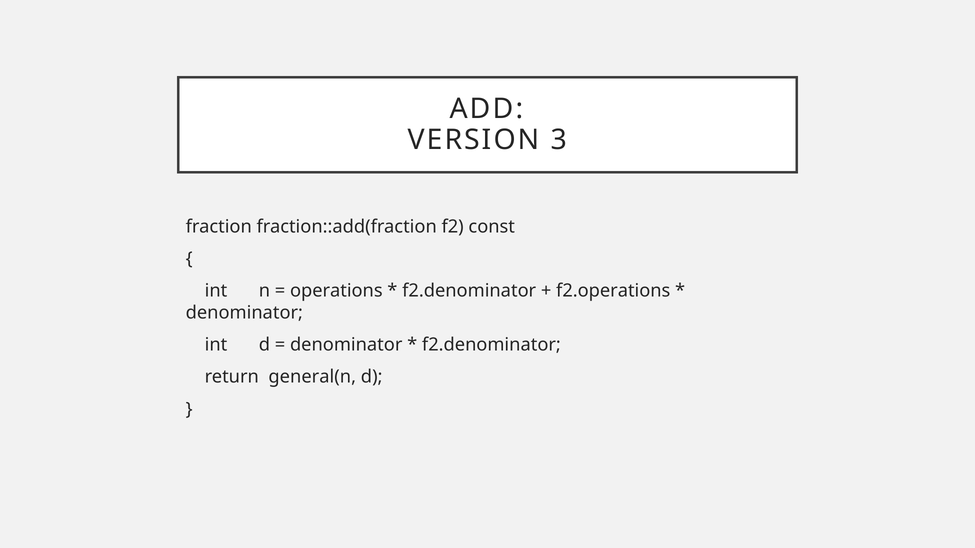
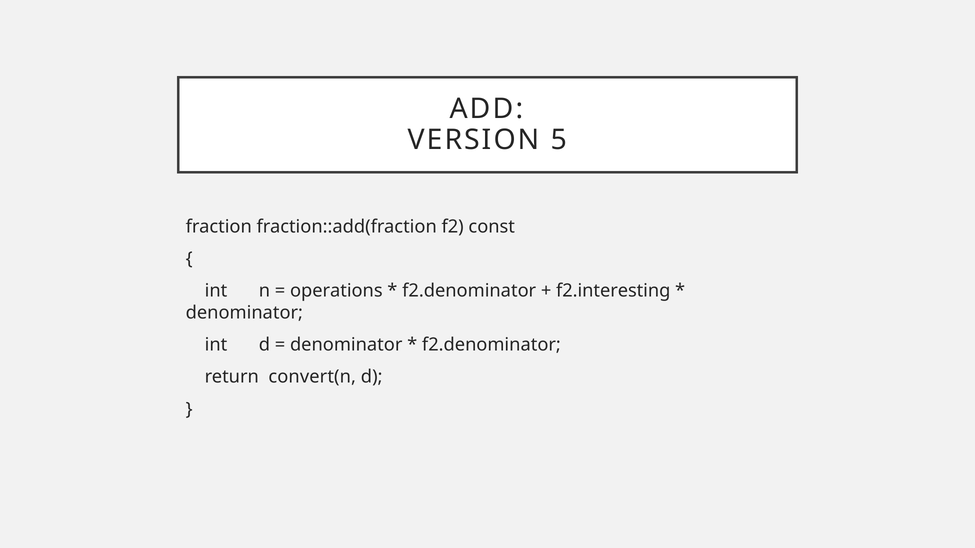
3: 3 -> 5 (559, 140)
f2.operations: f2.operations -> f2.interesting (613, 291)
general(n: general(n -> convert(n (312, 377)
